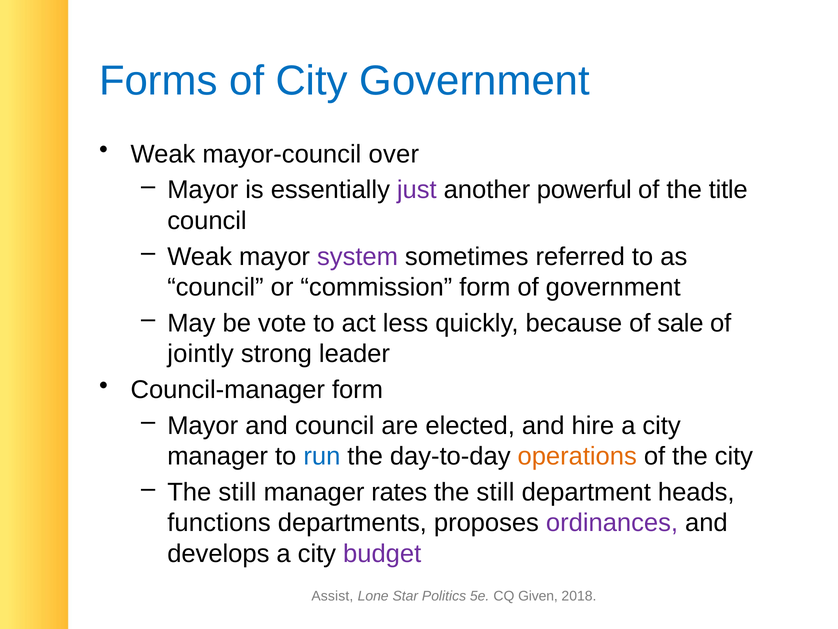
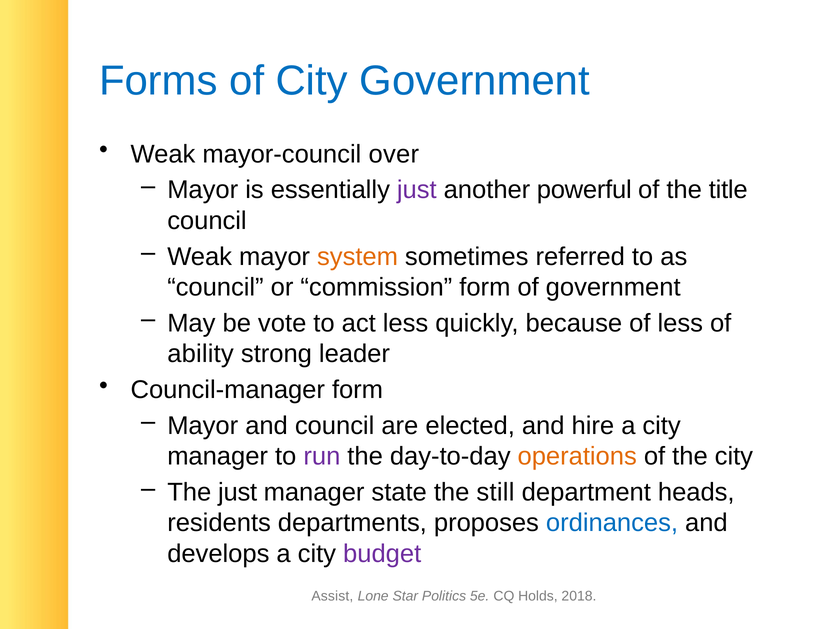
system colour: purple -> orange (358, 256)
of sale: sale -> less (680, 323)
jointly: jointly -> ability (201, 354)
run colour: blue -> purple (322, 456)
still: still -> just (238, 492)
rates: rates -> state (399, 492)
functions: functions -> residents (219, 523)
ordinances colour: purple -> blue (612, 523)
Given: Given -> Holds (538, 596)
